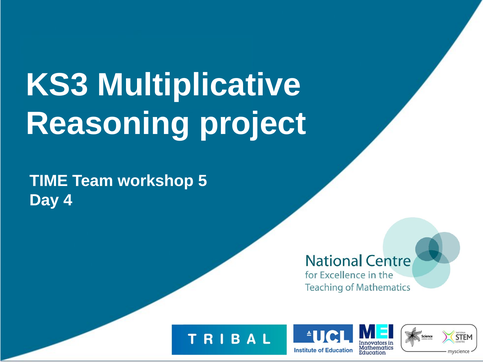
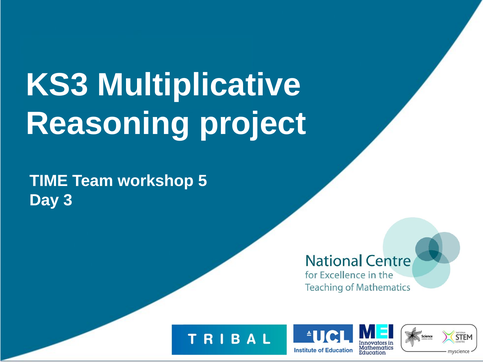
4: 4 -> 3 (68, 200)
